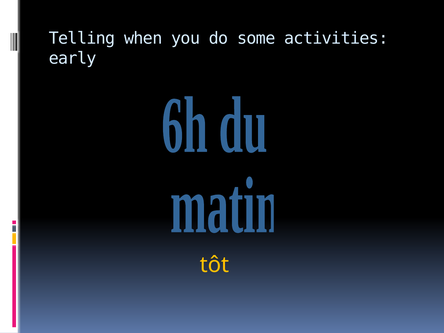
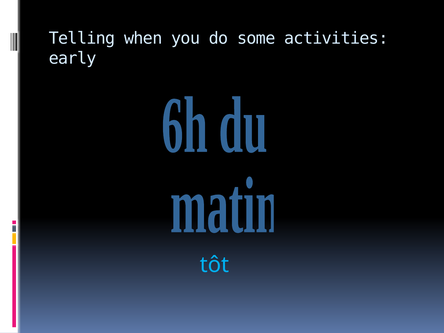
tôt colour: yellow -> light blue (215, 265)
